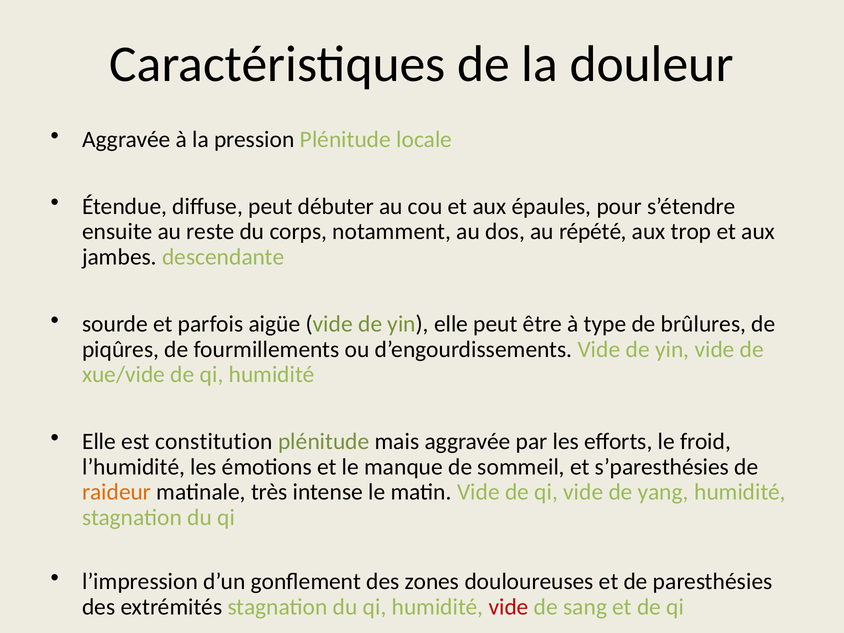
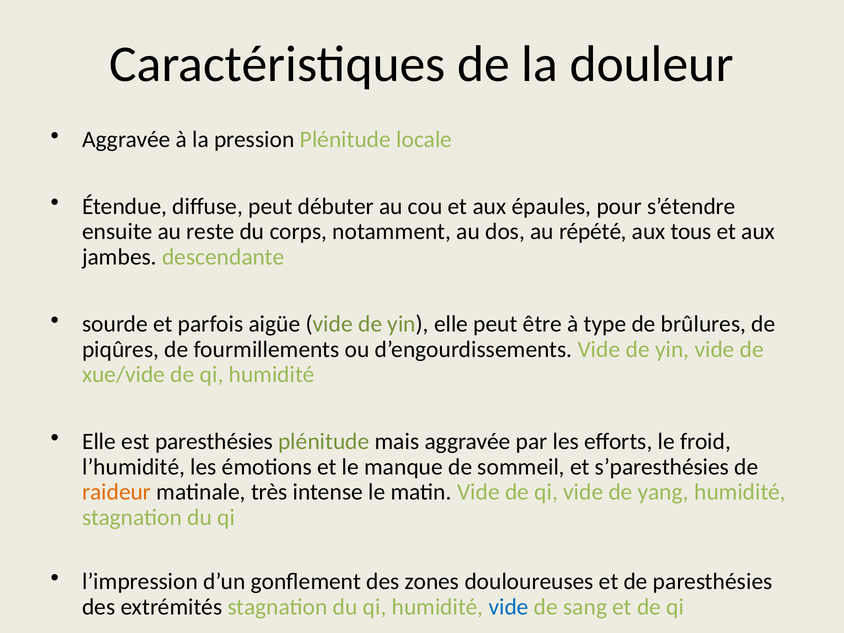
trop: trop -> tous (691, 232)
est constitution: constitution -> paresthésies (214, 442)
vide colour: red -> blue (509, 607)
